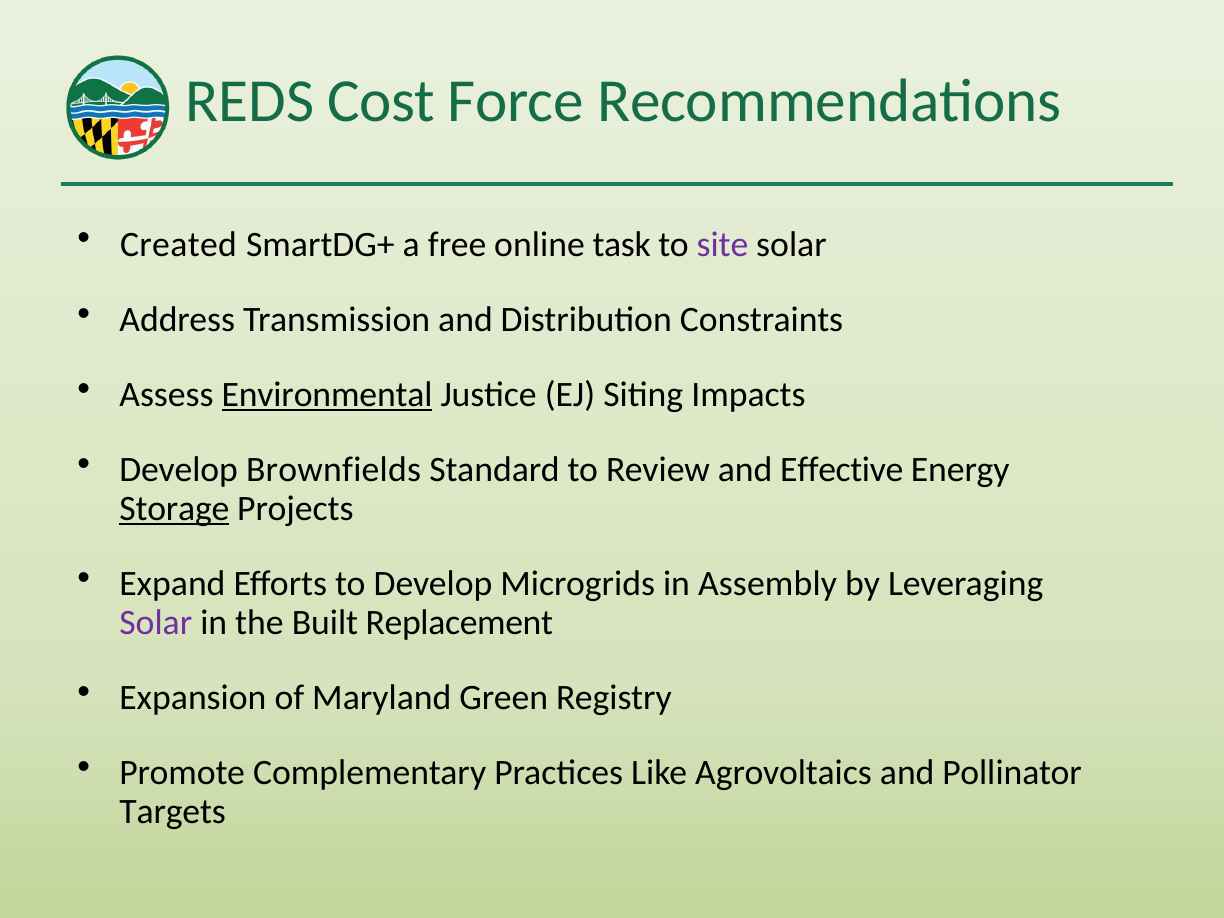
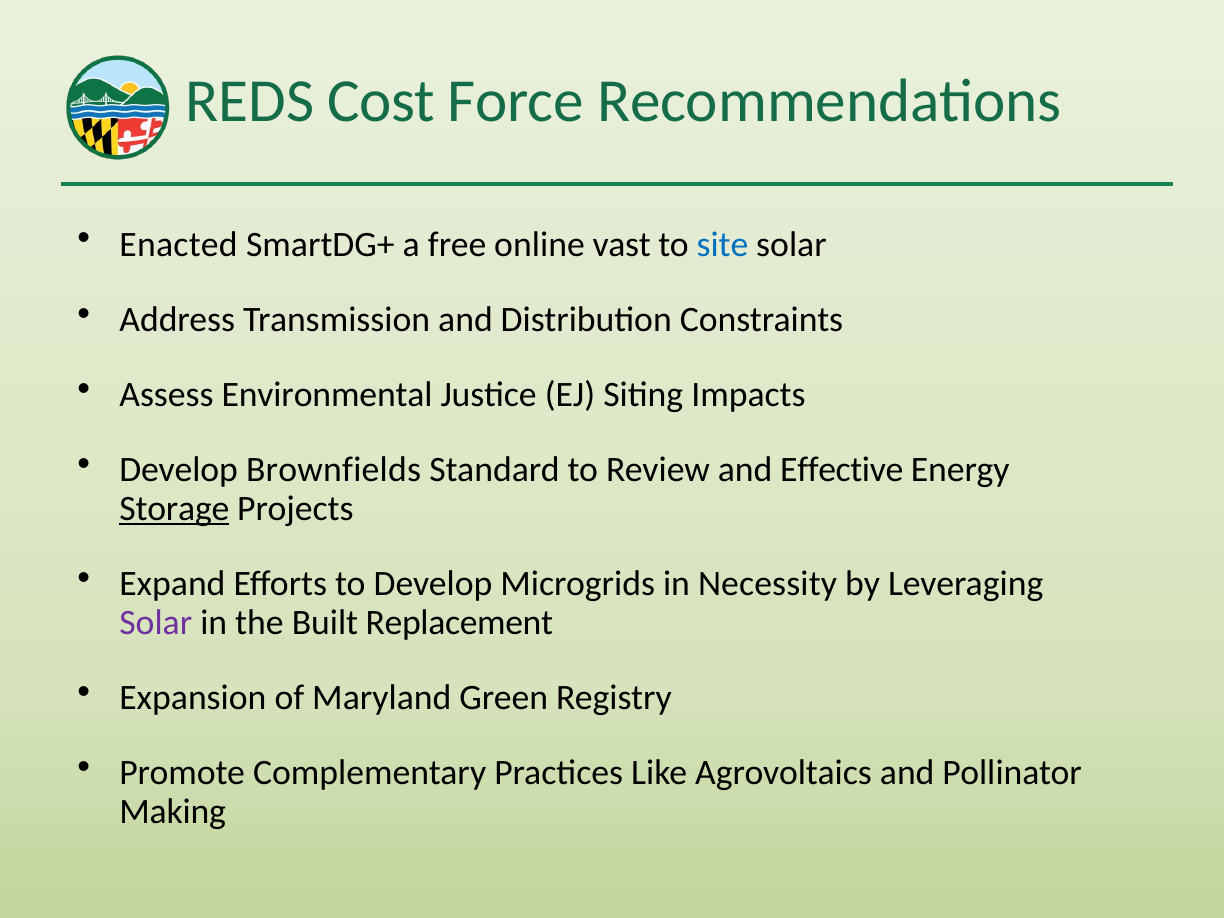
Created: Created -> Enacted (179, 244)
task: task -> vast (622, 244)
site colour: purple -> blue (722, 244)
Environmental underline: present -> none (327, 395)
Assembly: Assembly -> Necessity (768, 584)
Targets: Targets -> Making (173, 812)
